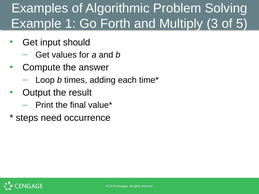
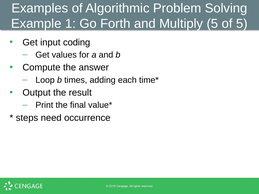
Multiply 3: 3 -> 5 (212, 24)
should: should -> coding (77, 42)
